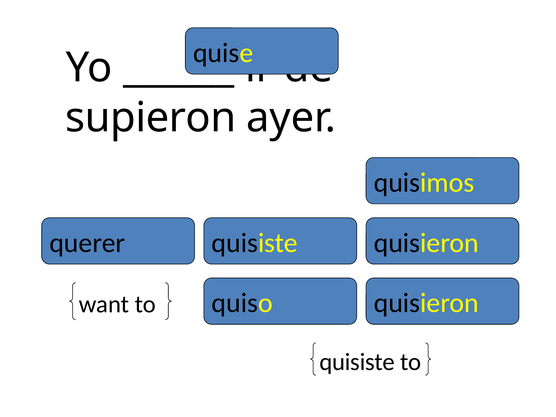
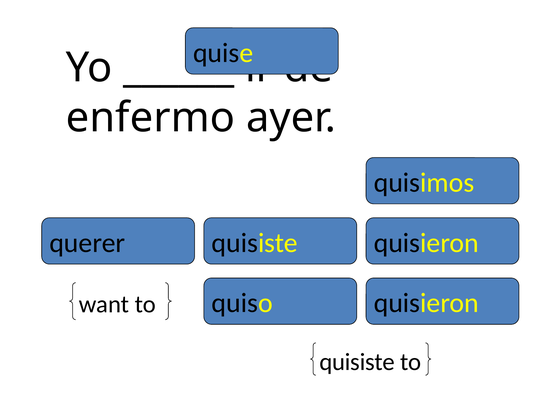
supieron: supieron -> enfermo (150, 118)
